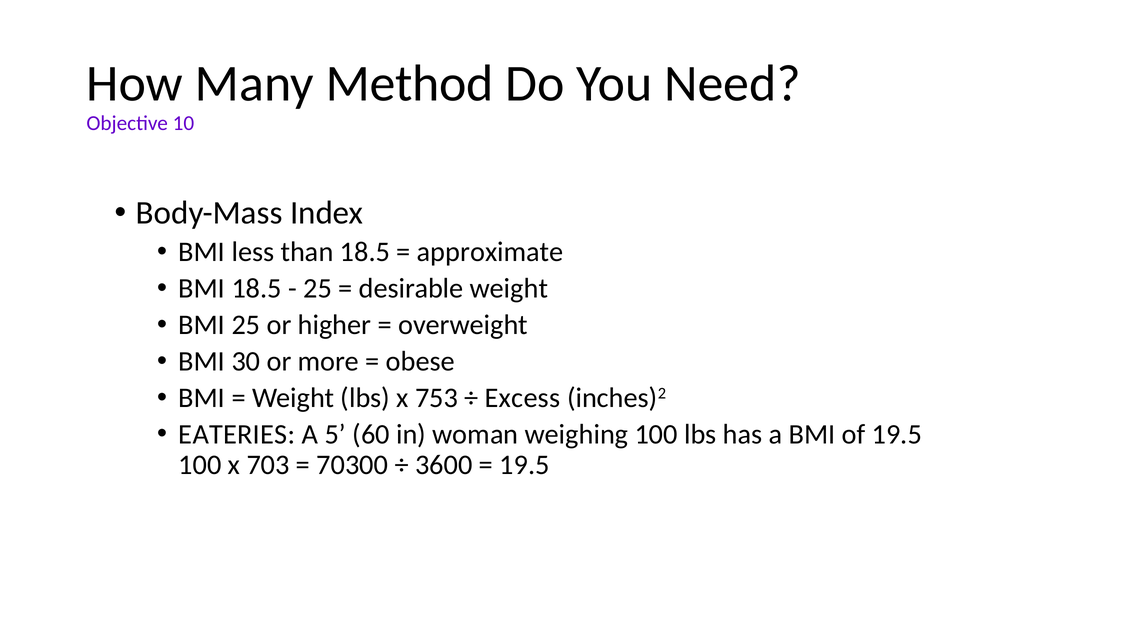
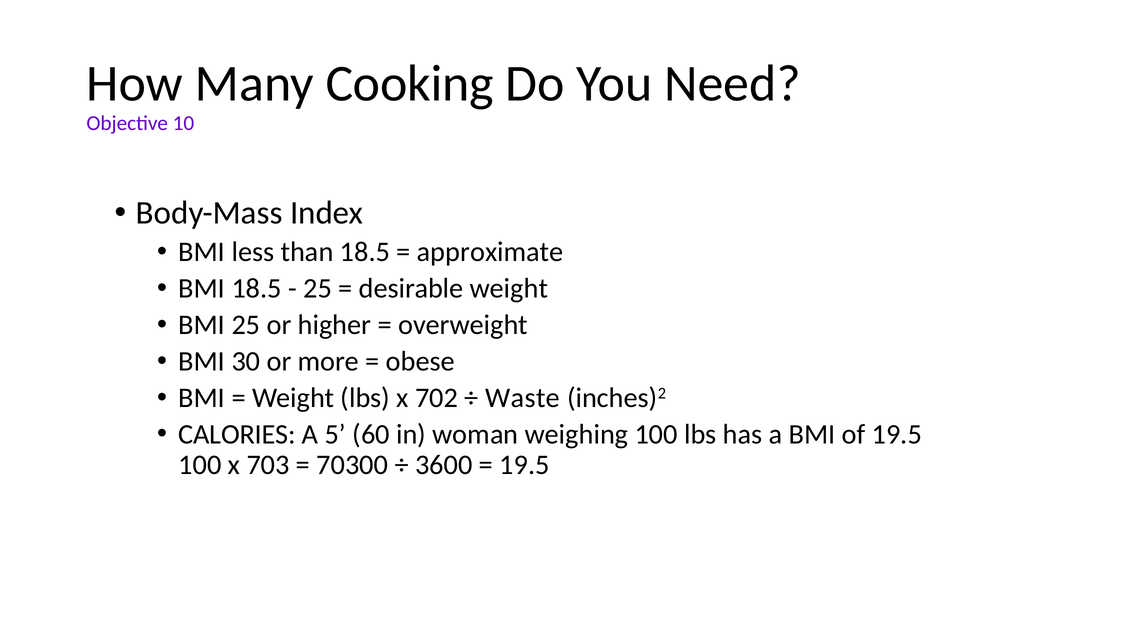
Method: Method -> Cooking (410, 84)
753: 753 -> 702 (437, 398)
Excess: Excess -> Waste (523, 398)
EATERIES: EATERIES -> CALORIES (237, 434)
